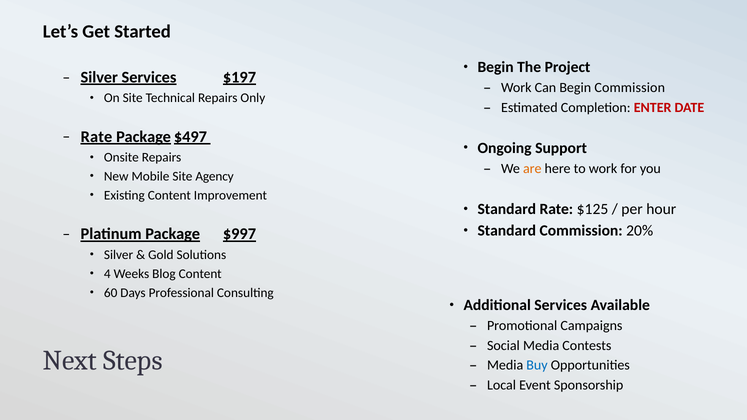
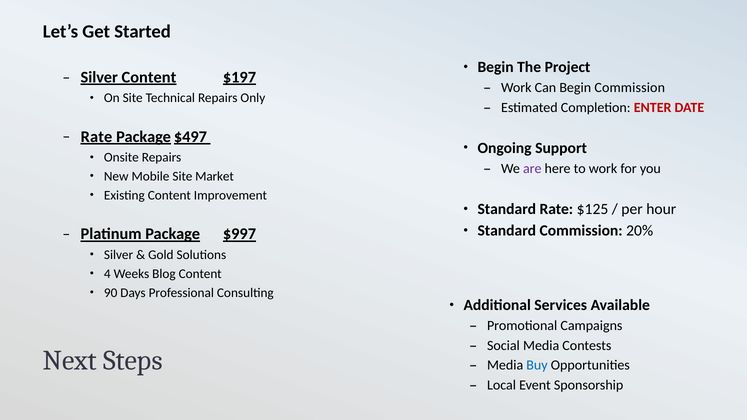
Silver Services: Services -> Content (149, 77)
are colour: orange -> purple (532, 169)
Agency: Agency -> Market (215, 177)
60: 60 -> 90 (111, 293)
